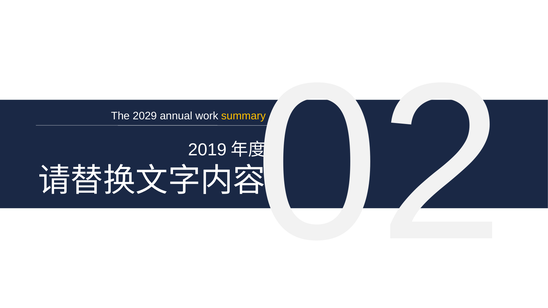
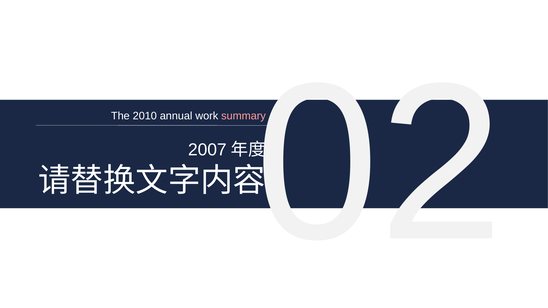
2029: 2029 -> 2010 (145, 116)
summary colour: yellow -> pink (244, 116)
2019: 2019 -> 2007 (207, 150)
